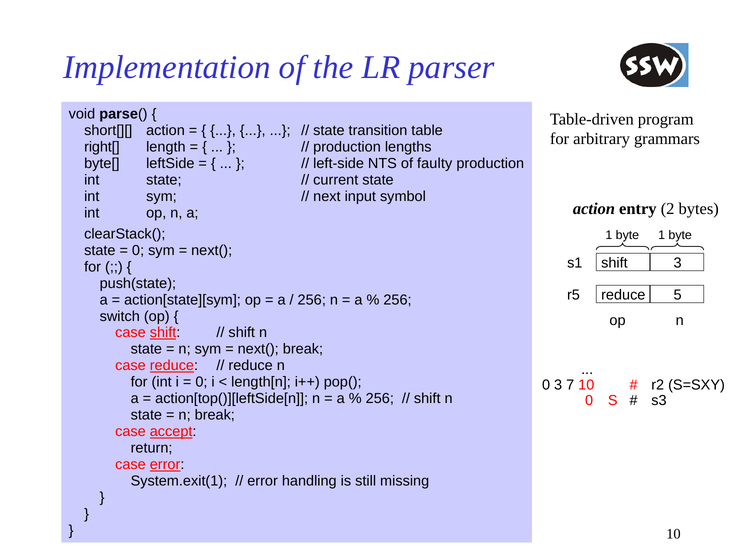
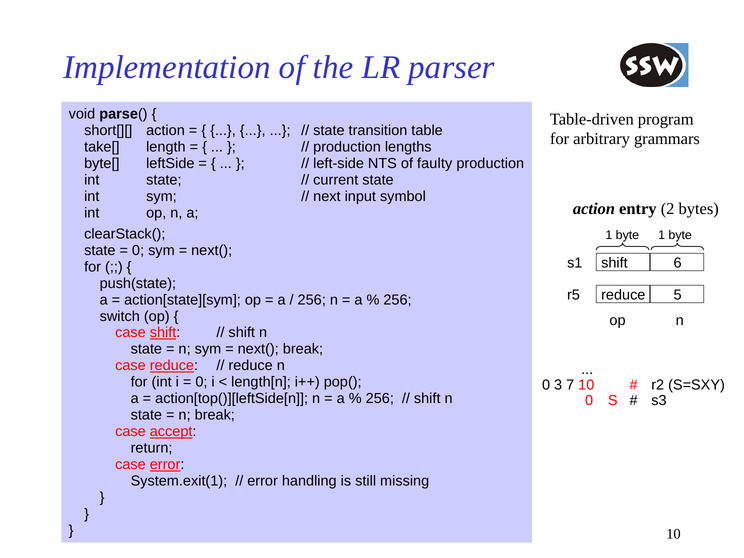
right[: right[ -> take[ (102, 147)
shift 3: 3 -> 6 (678, 263)
